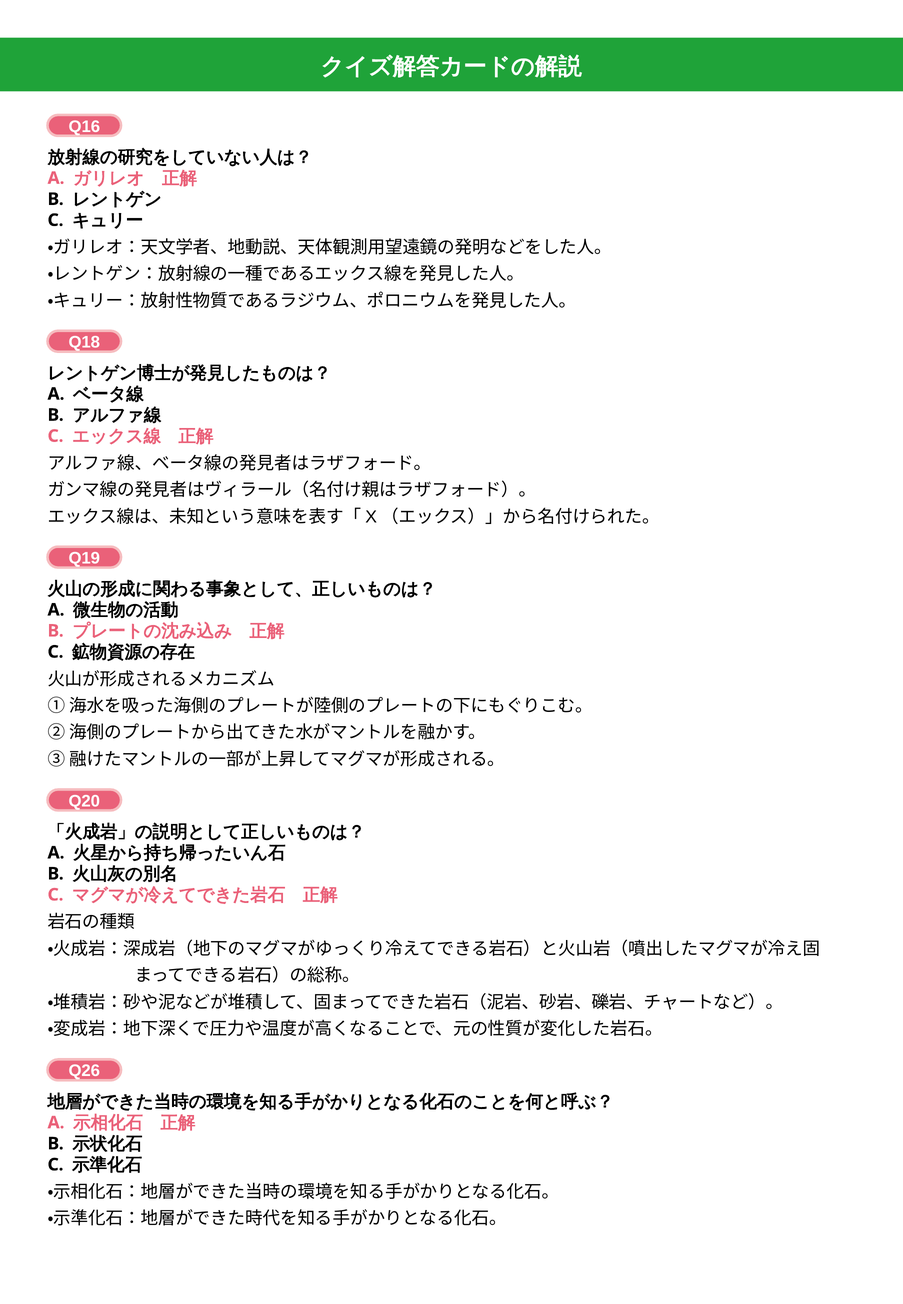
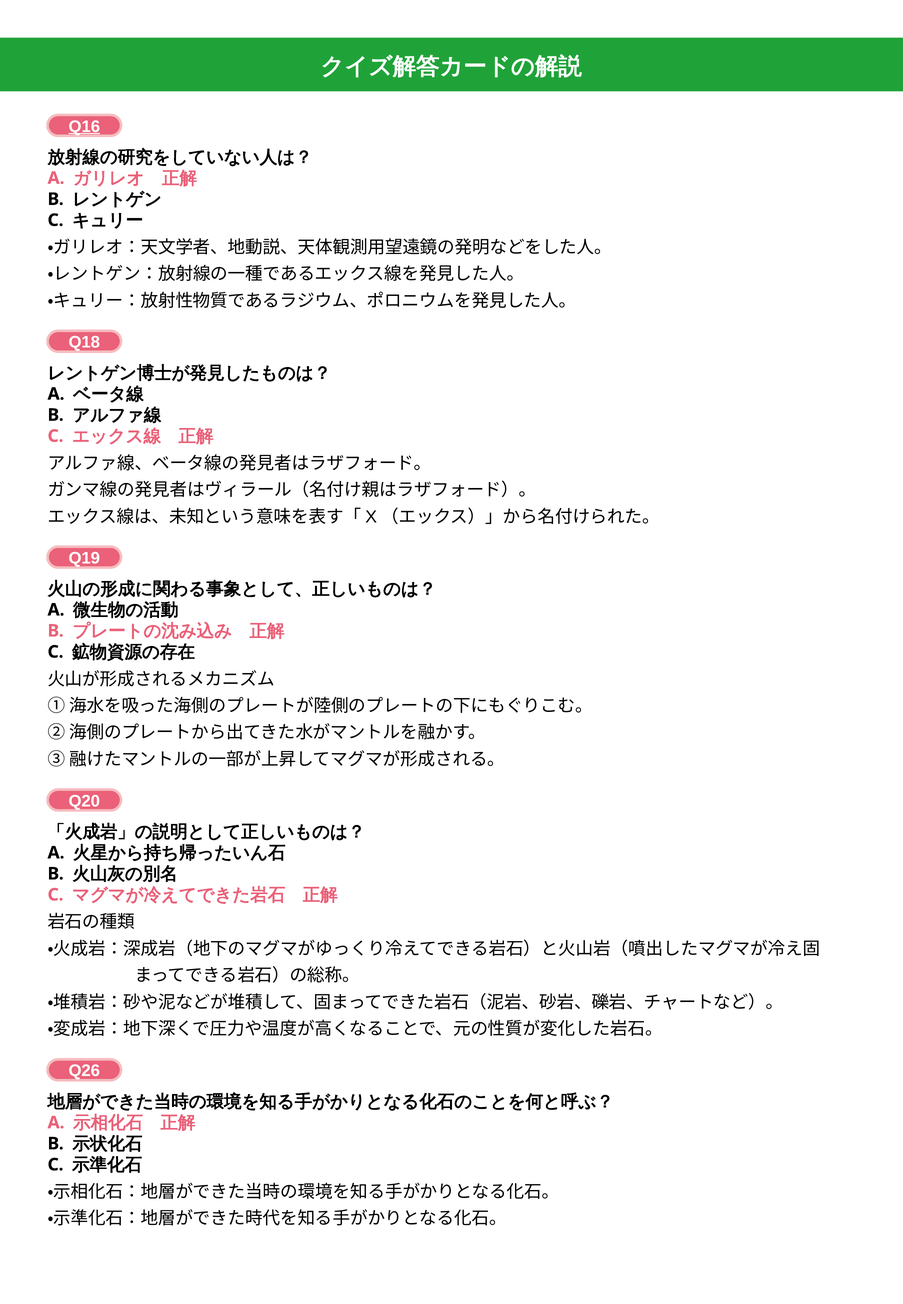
Q16 underline: none -> present (84, 127)
